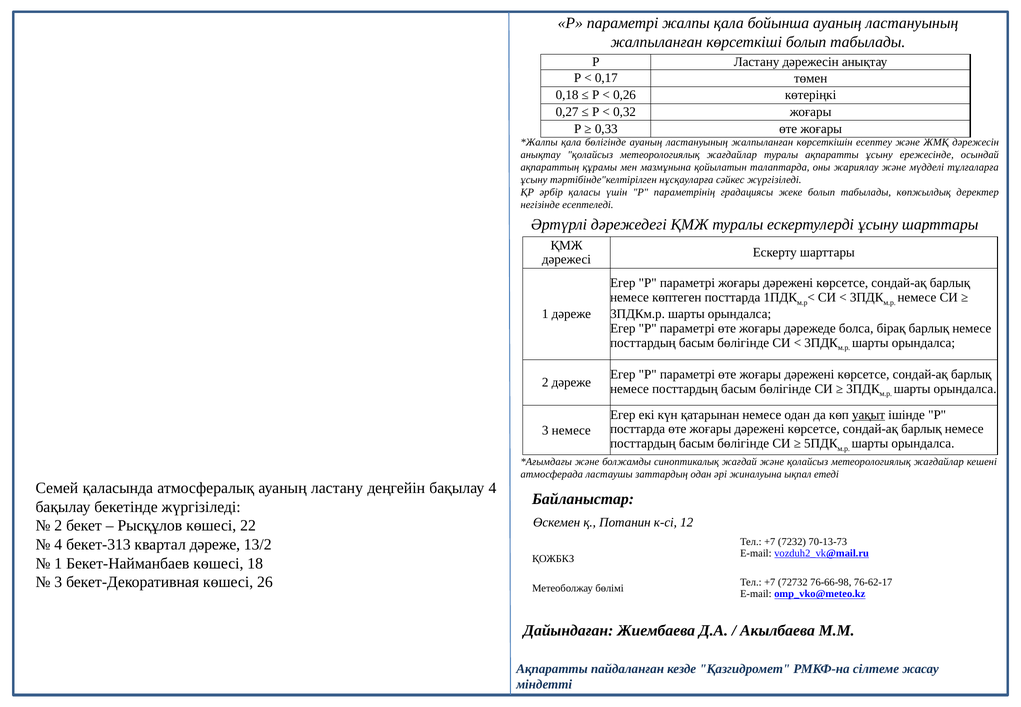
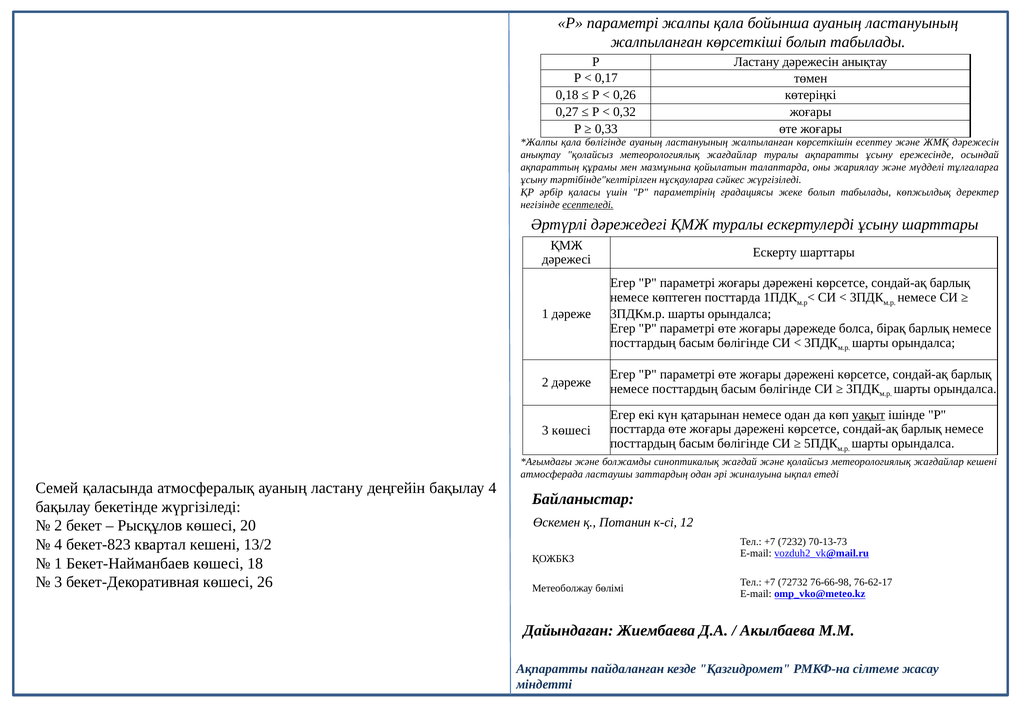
есептеледі underline: none -> present (588, 205)
3 немесе: немесе -> көшесі (571, 430)
22: 22 -> 20 (248, 526)
бекет-313: бекет-313 -> бекет-823 (98, 544)
квартал дәреже: дәреже -> кешені (215, 544)
